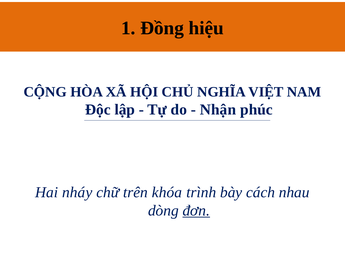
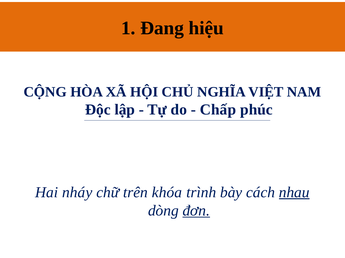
Đồng: Đồng -> Đang (162, 28)
Nhận: Nhận -> Chấp (218, 110)
nhau underline: none -> present (294, 193)
